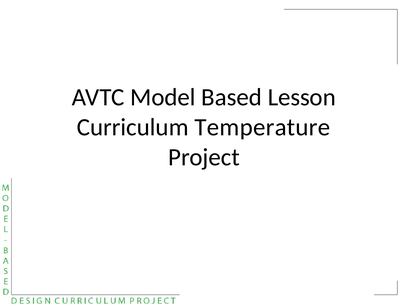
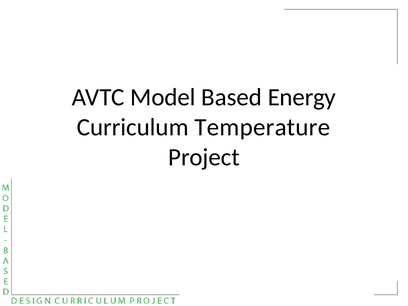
Lesson: Lesson -> Energy (302, 97)
